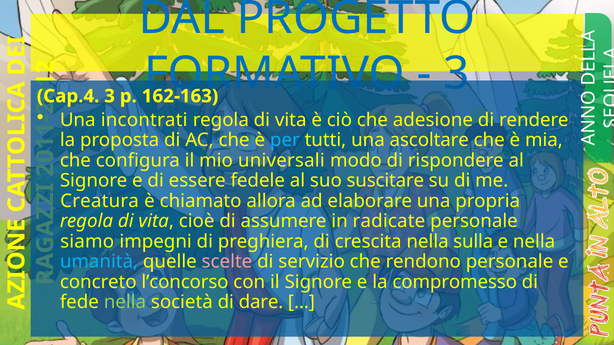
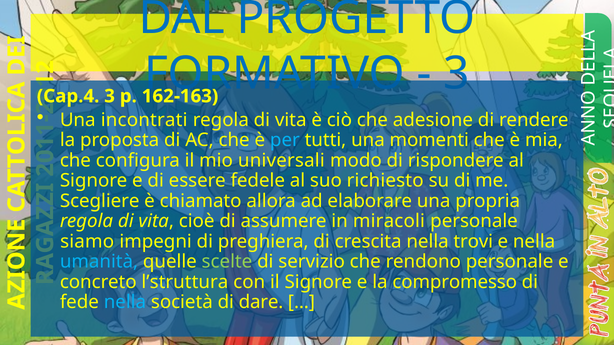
ascoltare: ascoltare -> momenti (429, 140)
suscitare: suscitare -> richiesto (385, 181)
Creatura: Creatura -> Scegliere (100, 201)
radicate: radicate -> miracoli (389, 221)
sulla: sulla -> trovi (473, 242)
scelte colour: pink -> light green (227, 262)
l’concorso: l’concorso -> l’struttura (185, 282)
nella colour: light green -> light blue (125, 302)
